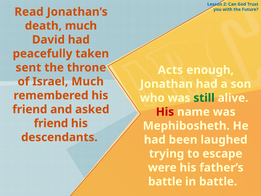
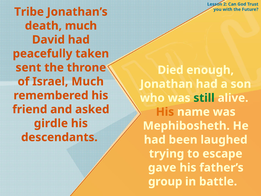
Read: Read -> Tribe (29, 12)
Acts: Acts -> Died (171, 70)
His colour: red -> orange (165, 112)
friend: friend -> girdle (51, 123)
were: were -> gave (162, 167)
battle: battle -> group (165, 181)
